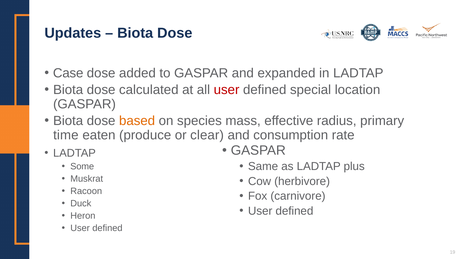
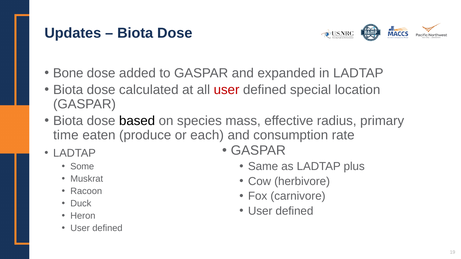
Case: Case -> Bone (68, 73)
based colour: orange -> black (137, 121)
clear: clear -> each (207, 135)
